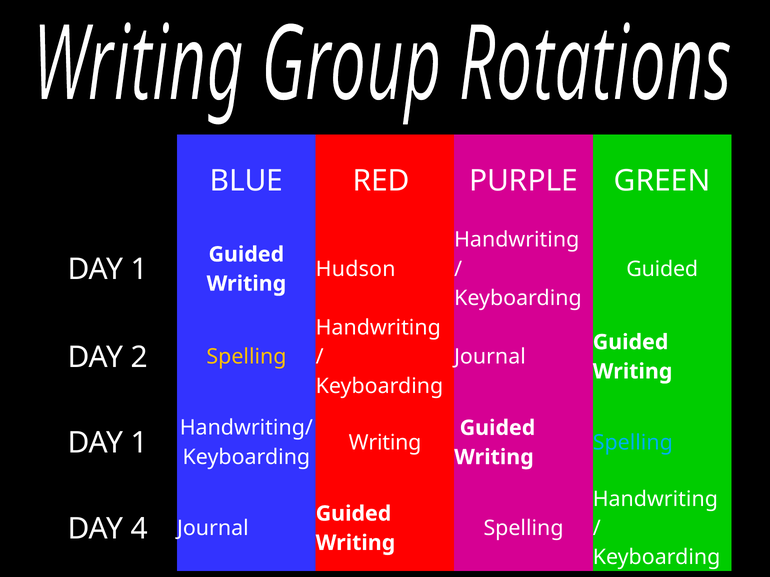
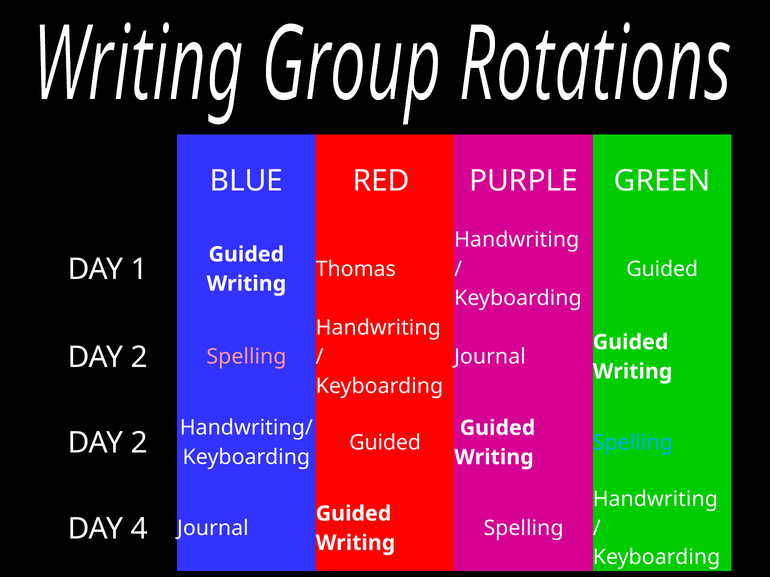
Hudson: Hudson -> Thomas (356, 269)
Spelling colour: yellow -> pink (246, 357)
1: 1 -> 2 (139, 443)
Writing: Writing -> Guided (385, 443)
